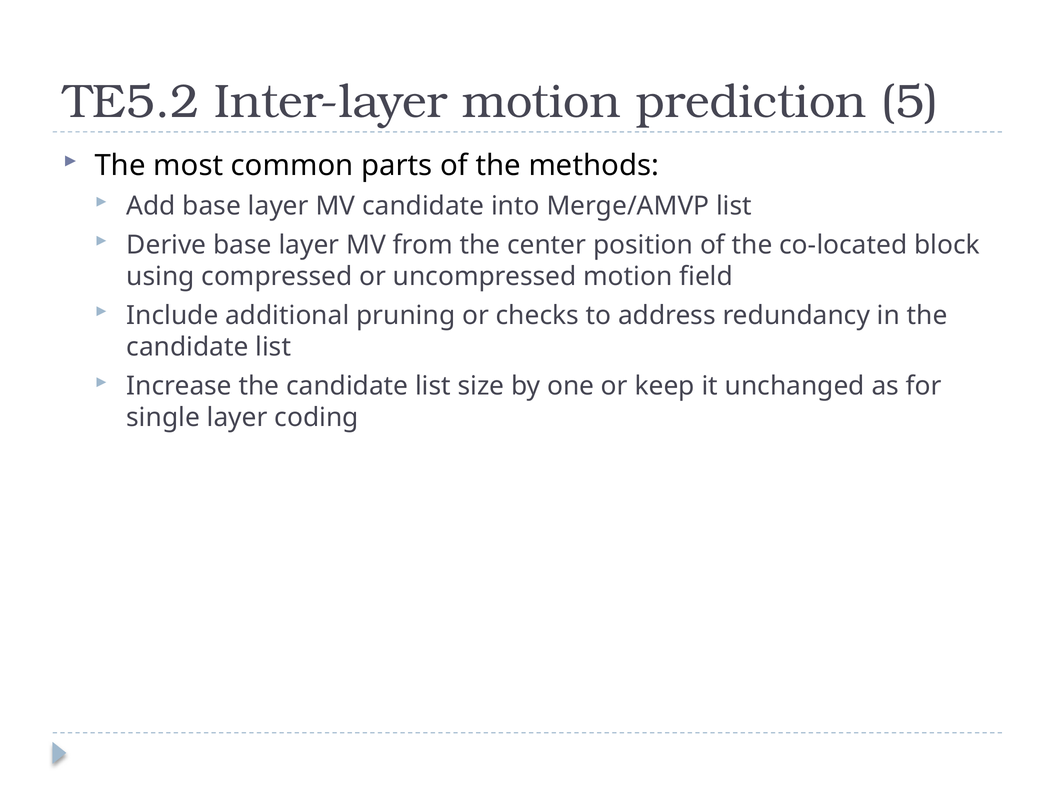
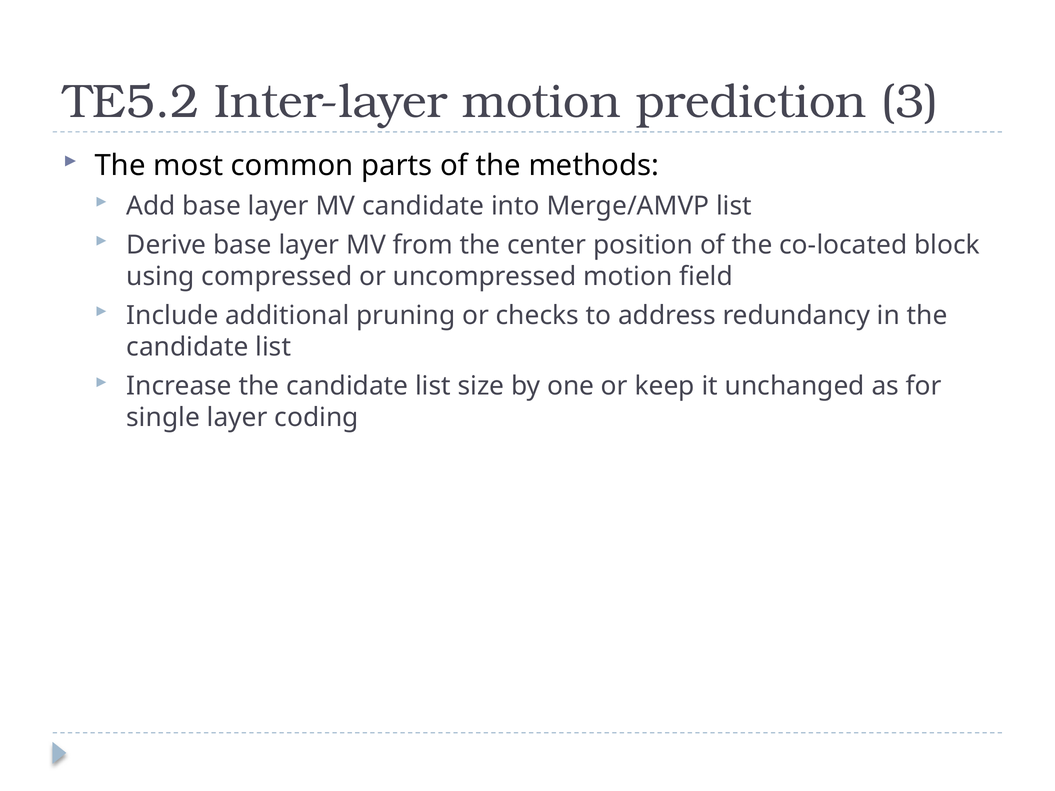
5: 5 -> 3 (910, 102)
